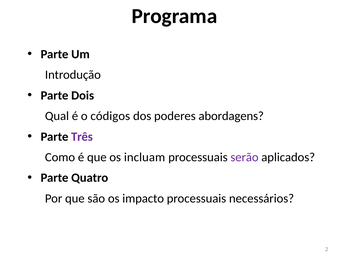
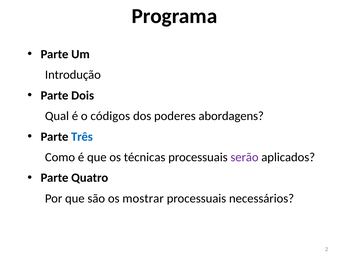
Três colour: purple -> blue (82, 137)
incluam: incluam -> técnicas (145, 158)
impacto: impacto -> mostrar (143, 199)
